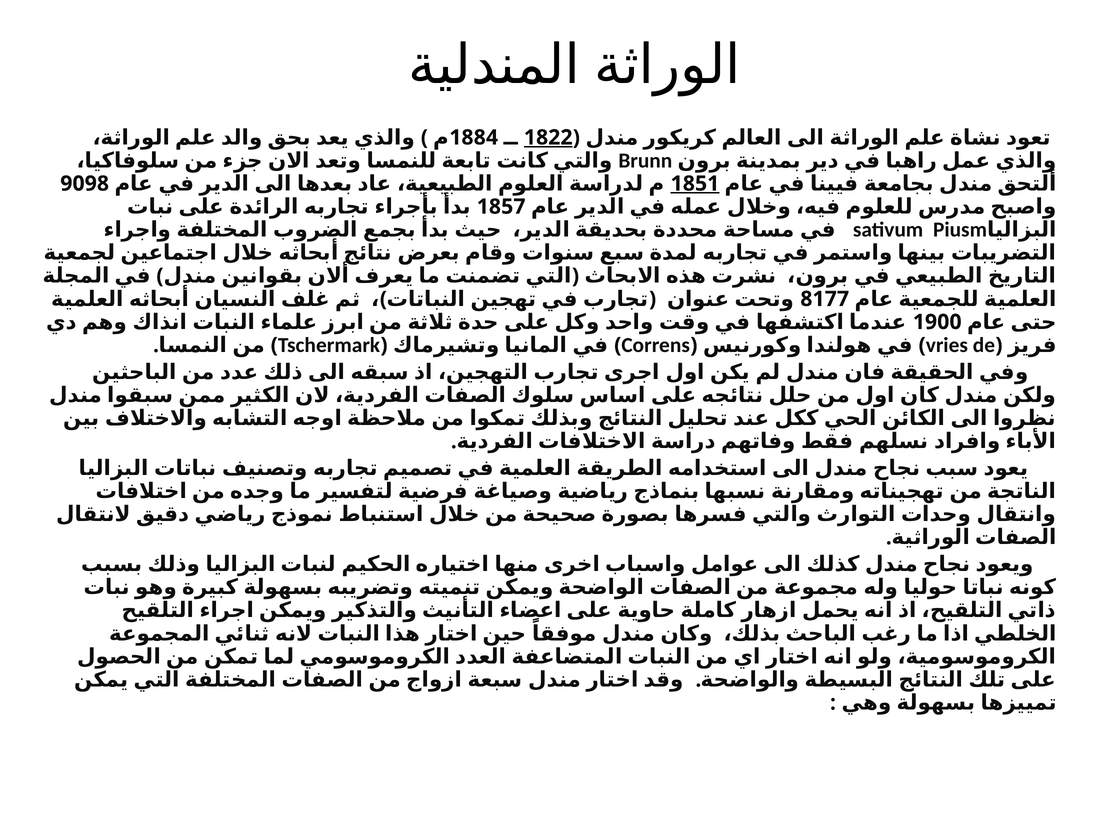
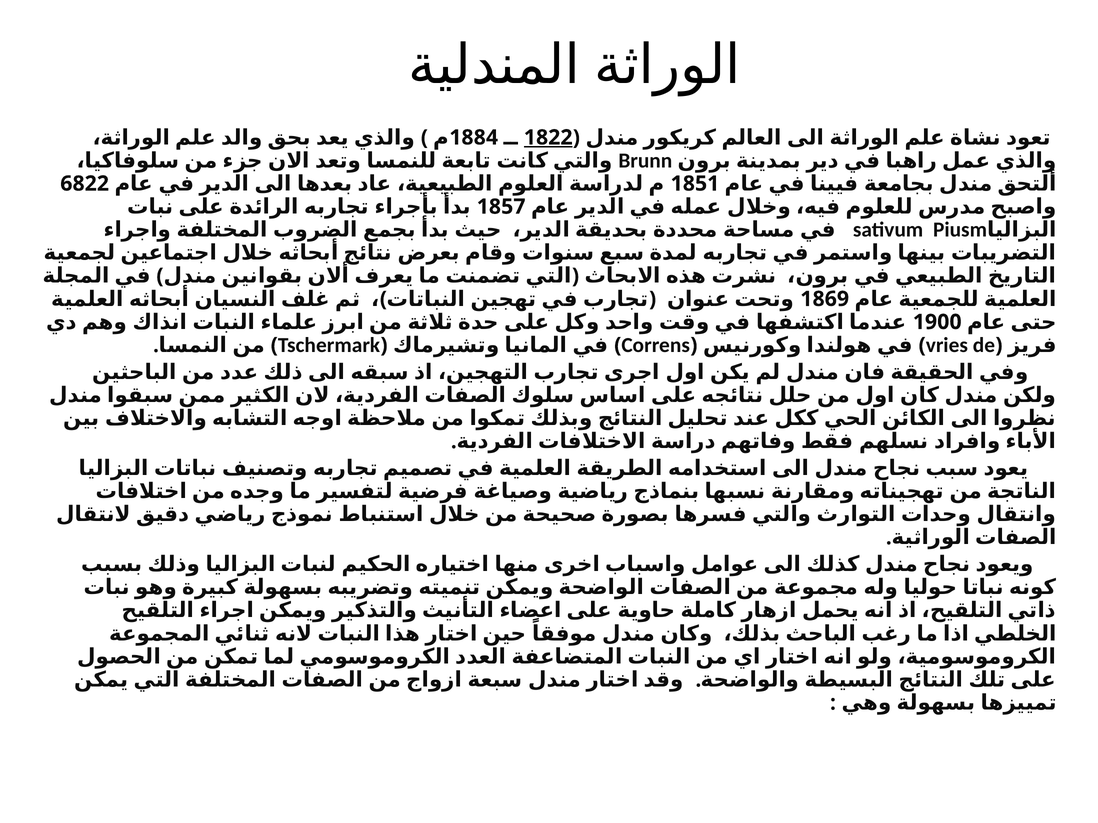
9098: 9098 -> 6822 (85, 184)
1851 underline: present -> none (695, 184)
8177: 8177 -> 1869 (825, 299)
